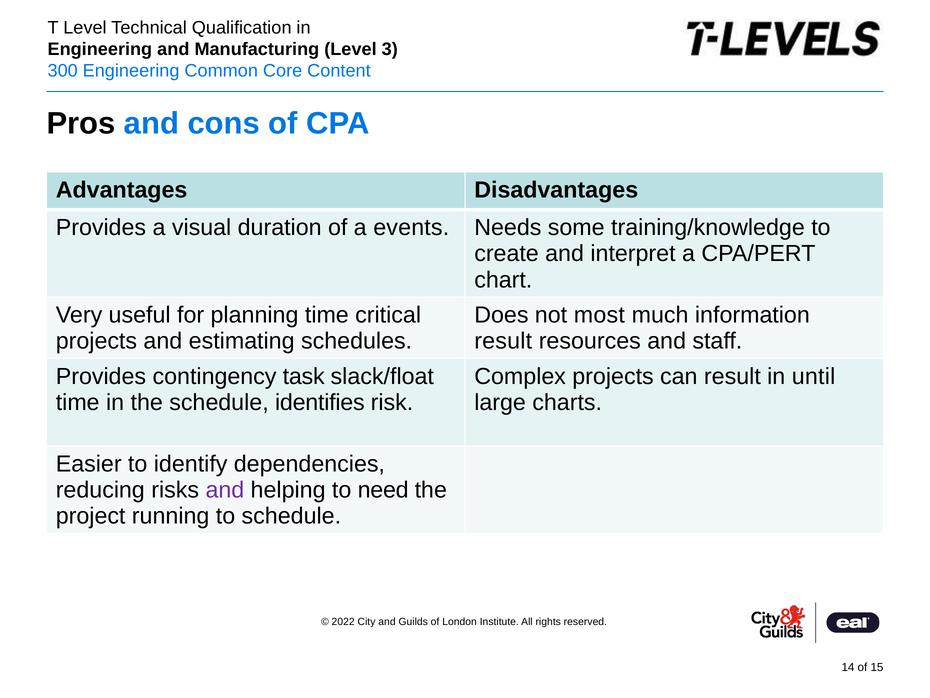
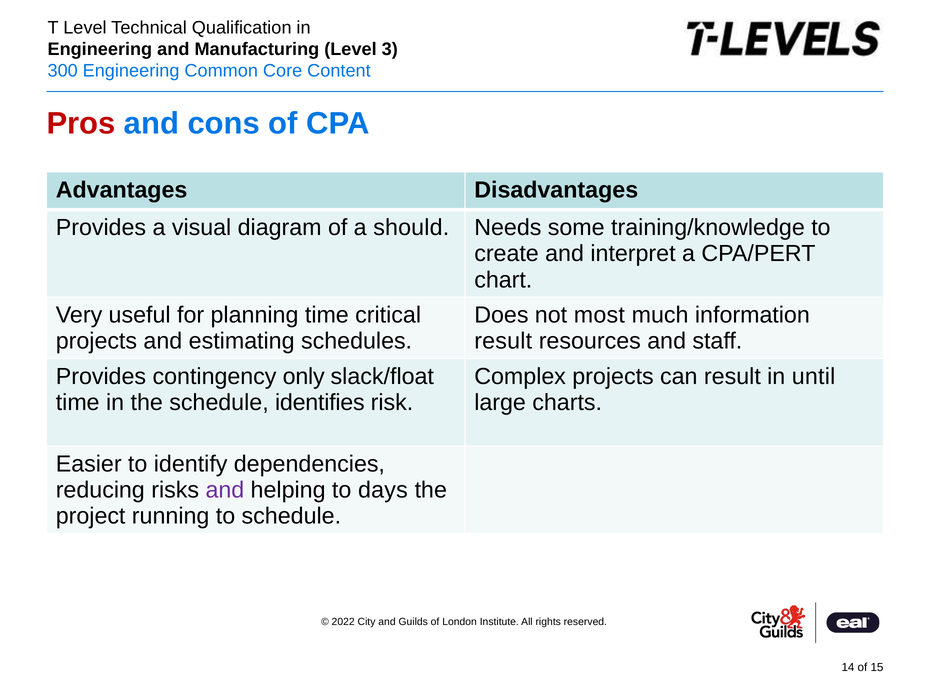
Pros colour: black -> red (81, 123)
duration: duration -> diagram (280, 228)
events: events -> should (411, 228)
task: task -> only (304, 376)
need: need -> days (383, 490)
